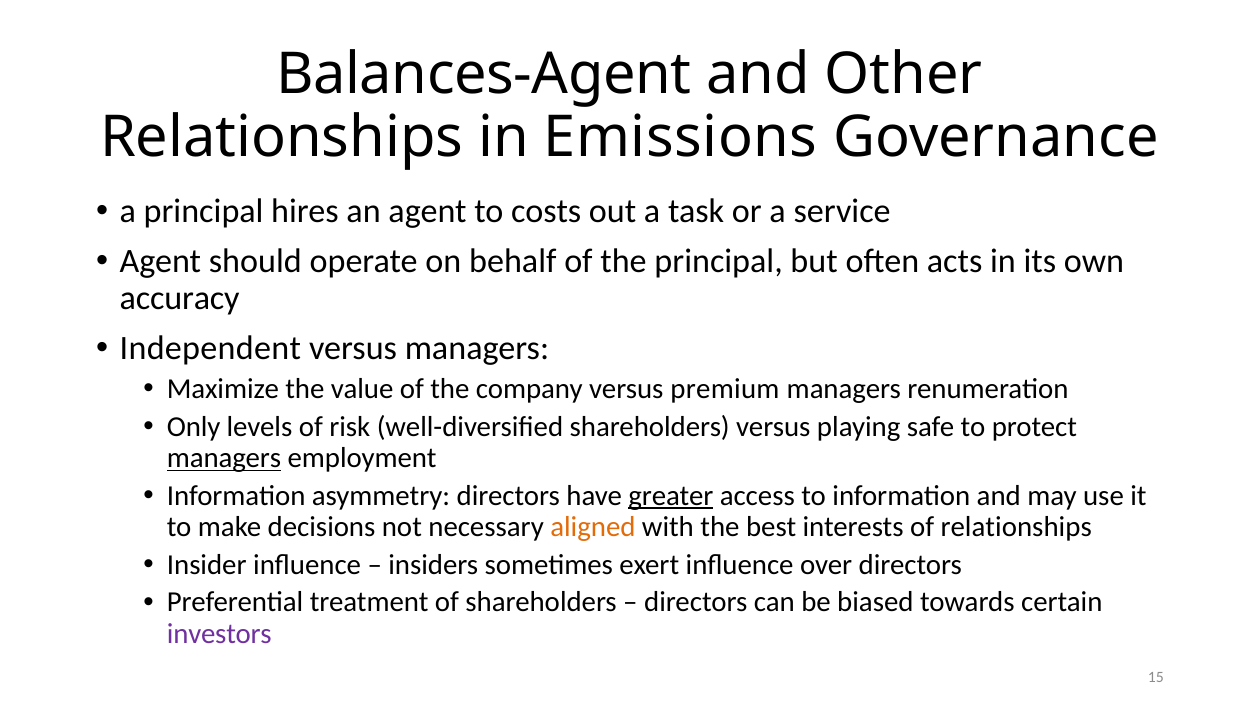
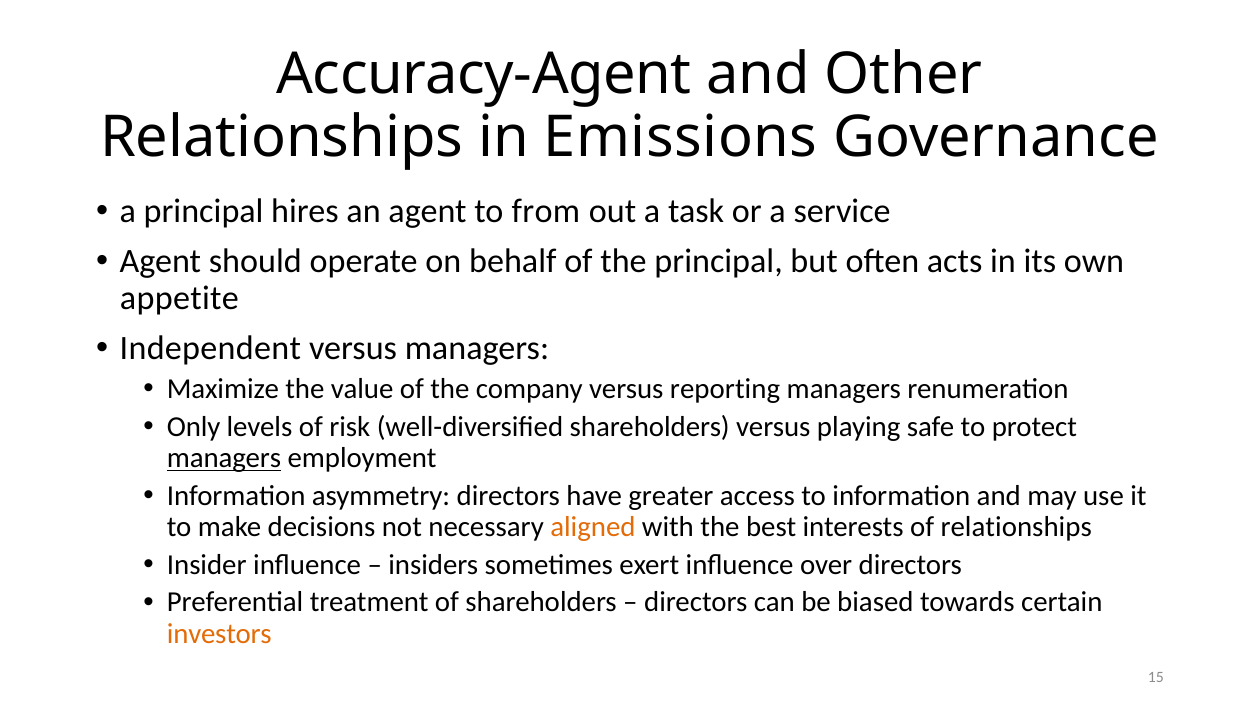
Balances-Agent: Balances-Agent -> Accuracy-Agent (484, 75)
costs: costs -> from (546, 212)
accuracy: accuracy -> appetite (179, 298)
premium: premium -> reporting (725, 389)
greater underline: present -> none (671, 496)
investors colour: purple -> orange (219, 633)
